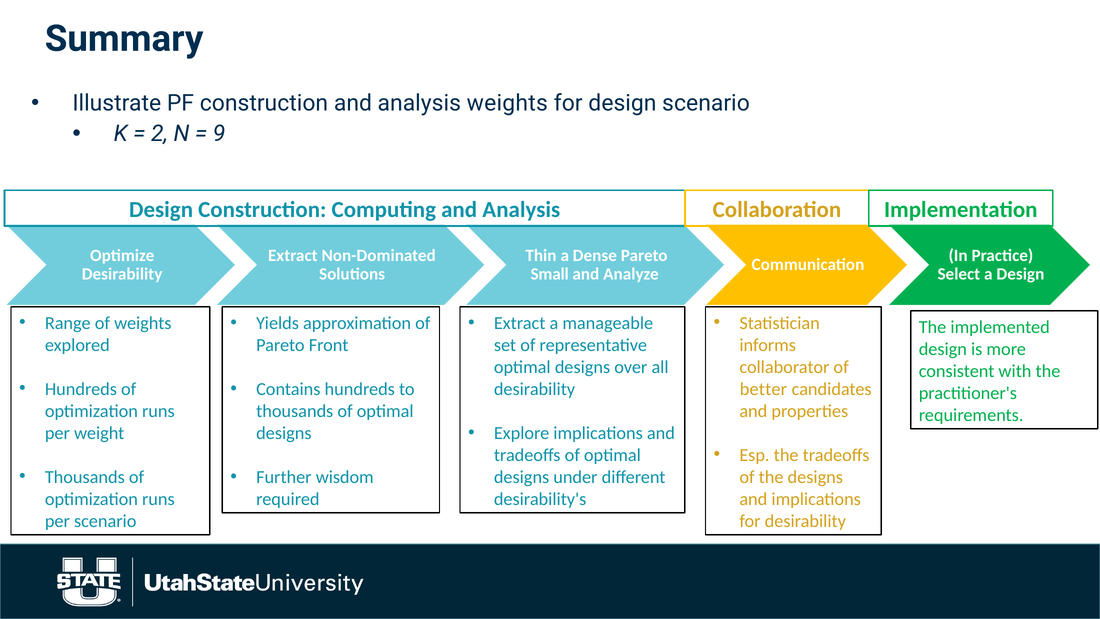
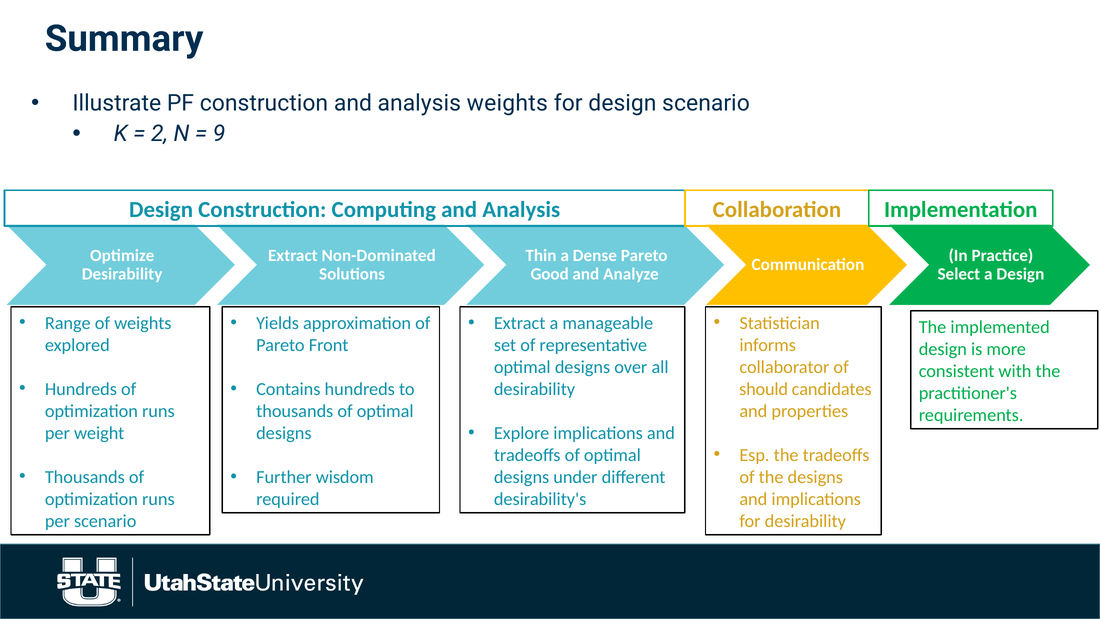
Small: Small -> Good (550, 274)
better: better -> should (764, 389)
